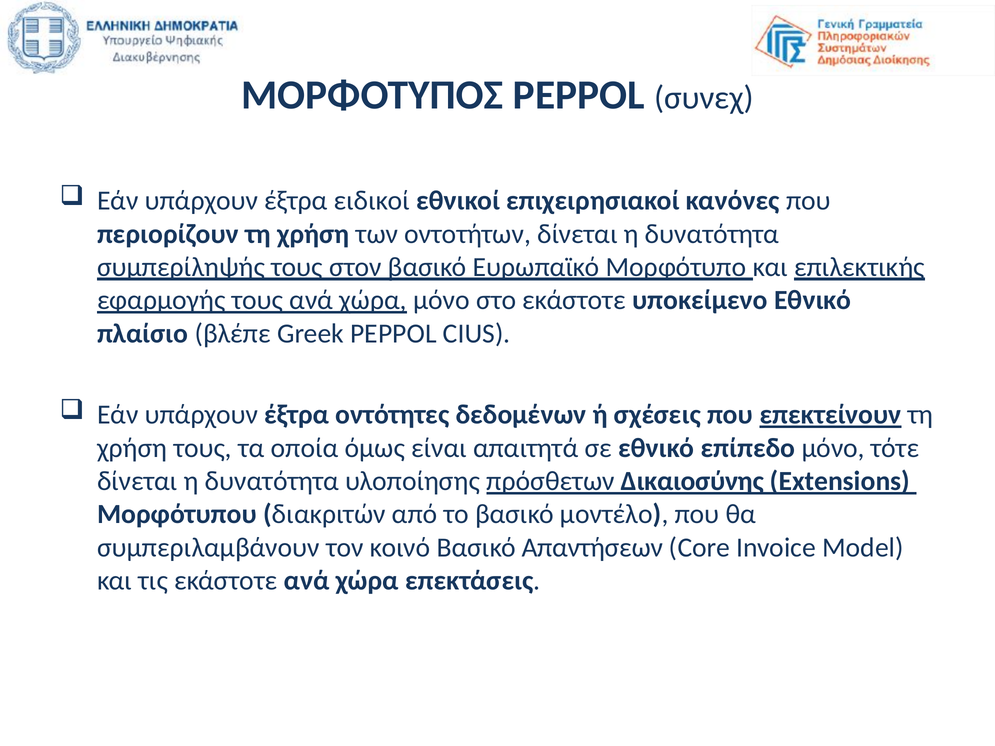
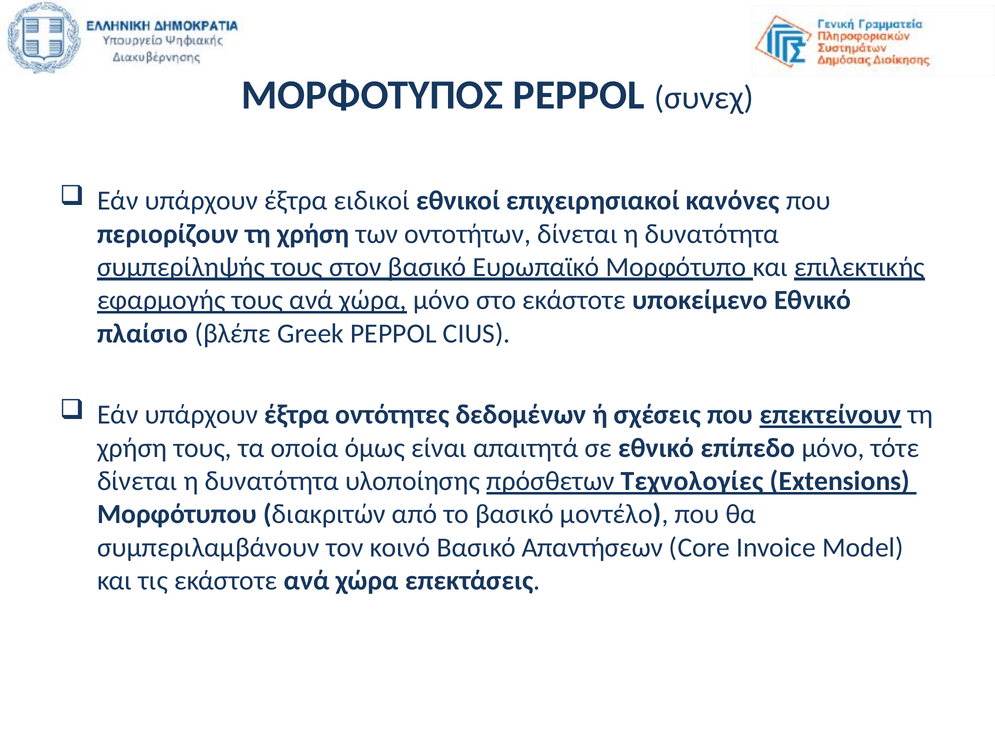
Δικαιοσύνης: Δικαιοσύνης -> Τεχνολογίες (692, 481)
